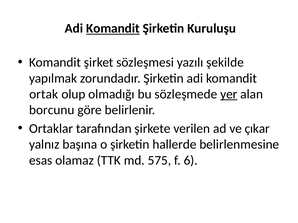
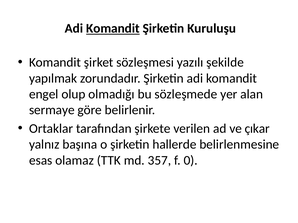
ortak: ortak -> engel (44, 94)
yer underline: present -> none (229, 94)
borcunu: borcunu -> sermaye (52, 110)
575: 575 -> 357 (159, 161)
6: 6 -> 0 (191, 161)
